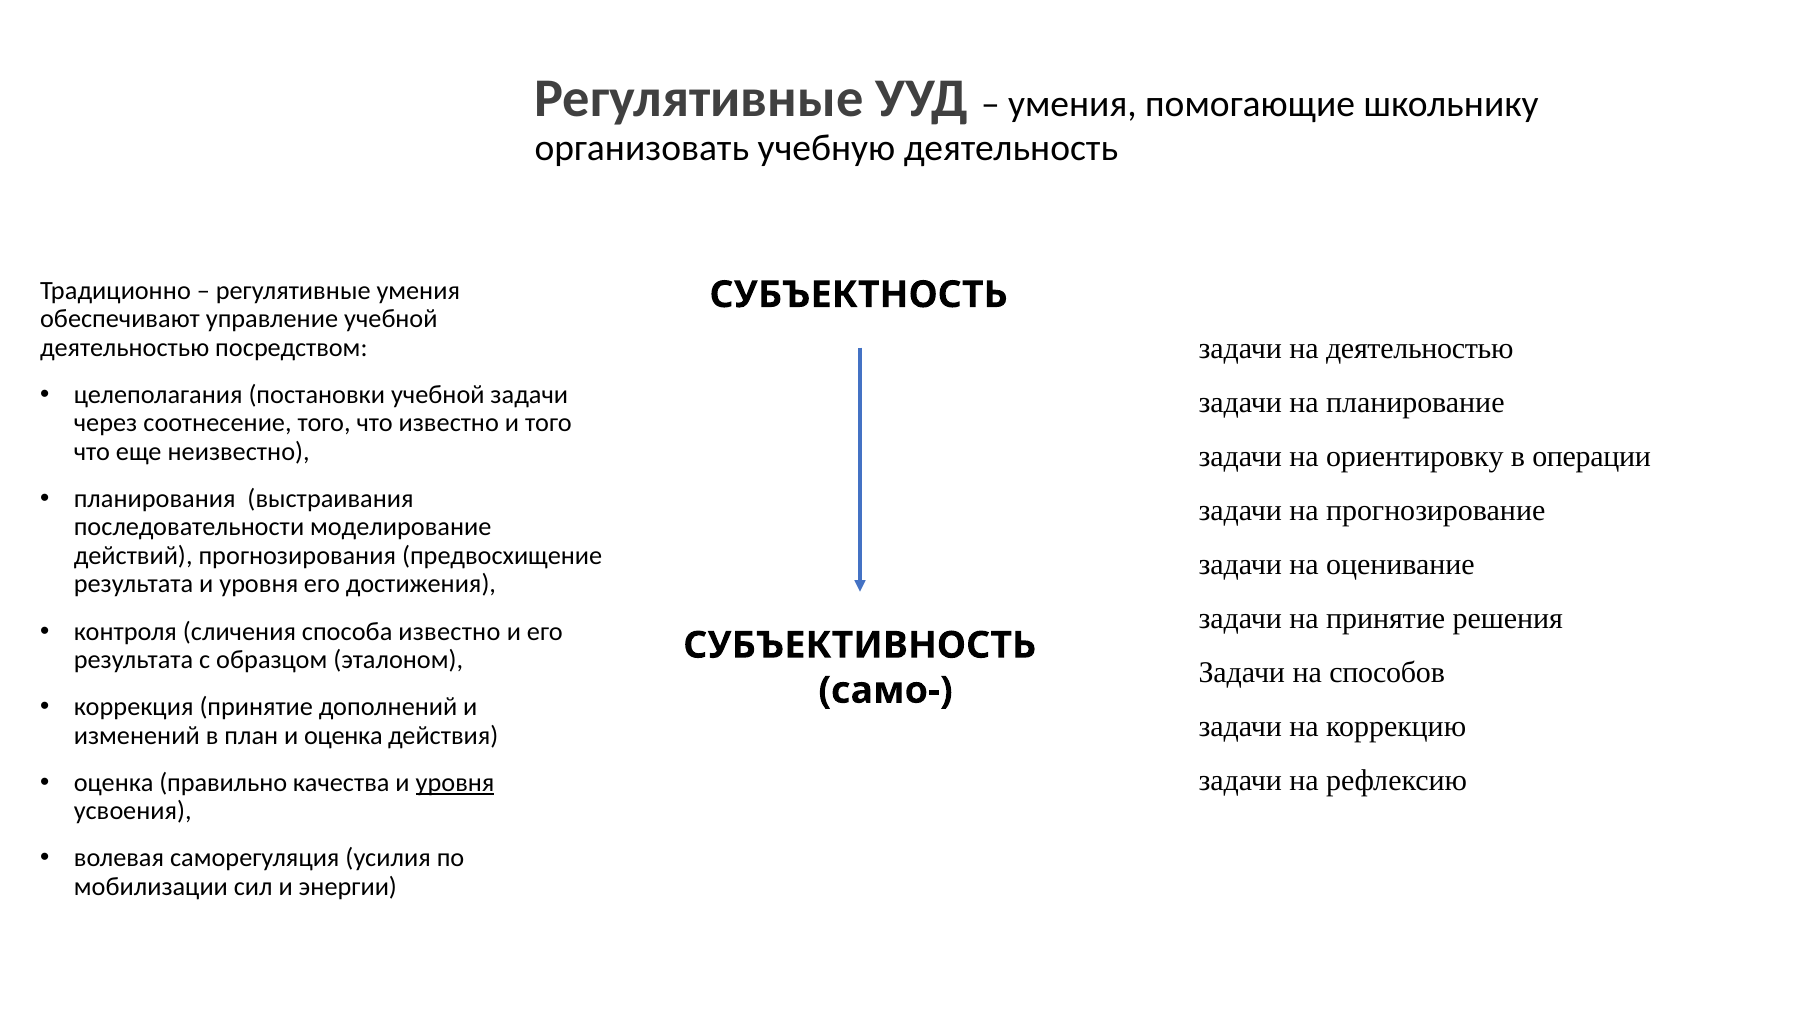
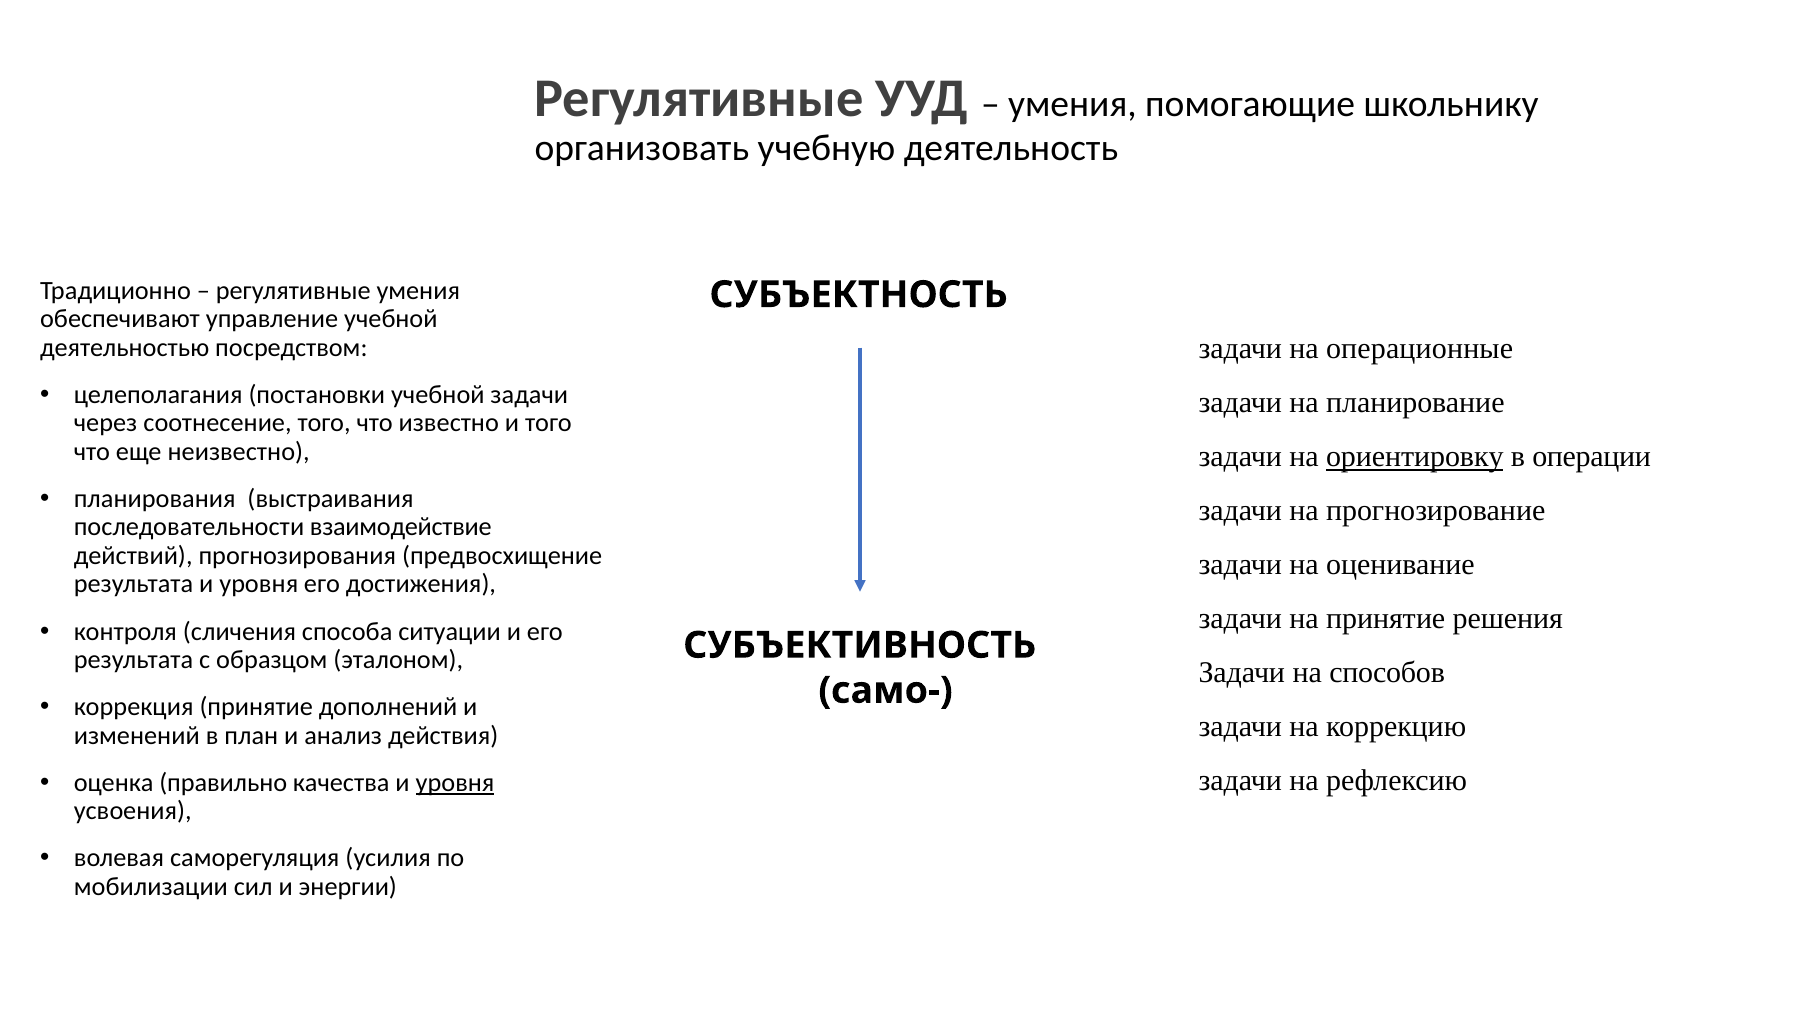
на деятельностью: деятельностью -> операционные (1420, 349)
ориентировку underline: none -> present (1415, 457)
моделирование: моделирование -> взаимодействие (401, 527)
способа известно: известно -> ситуации (450, 631)
и оценка: оценка -> анализ (343, 735)
